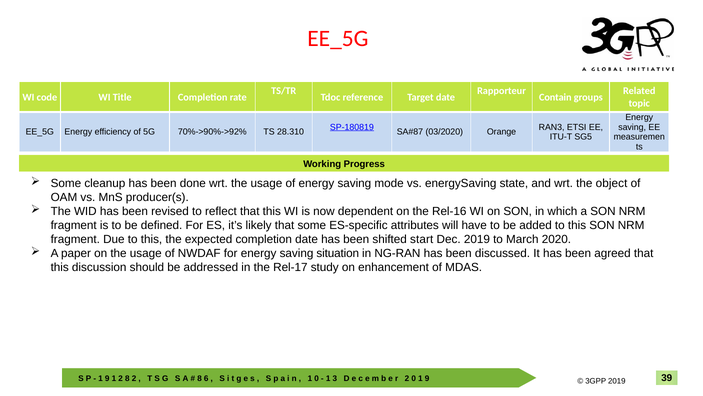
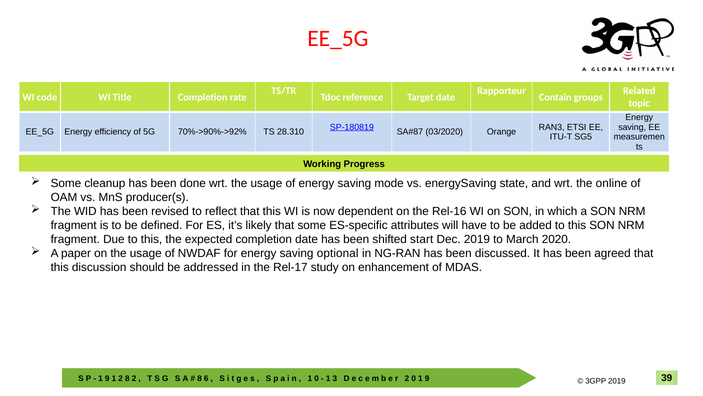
object: object -> online (612, 183)
situation: situation -> optional (338, 253)
